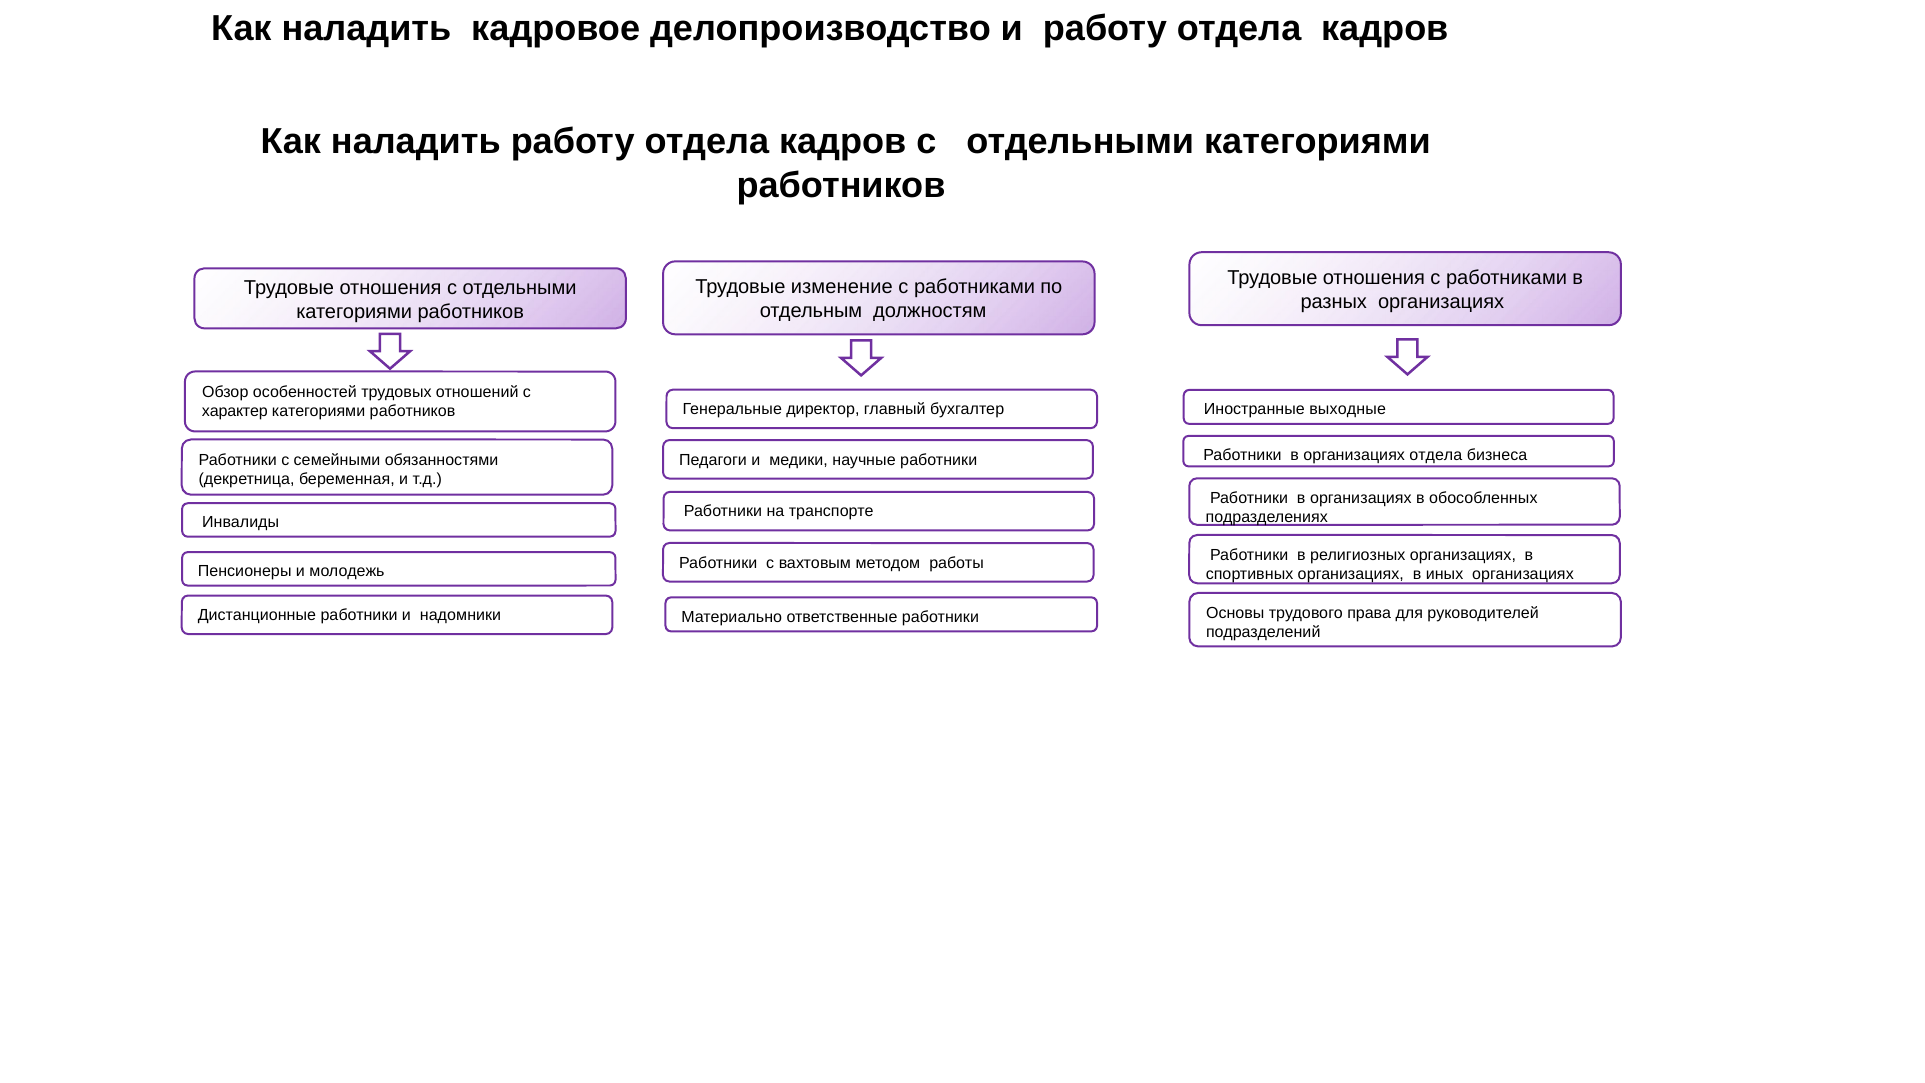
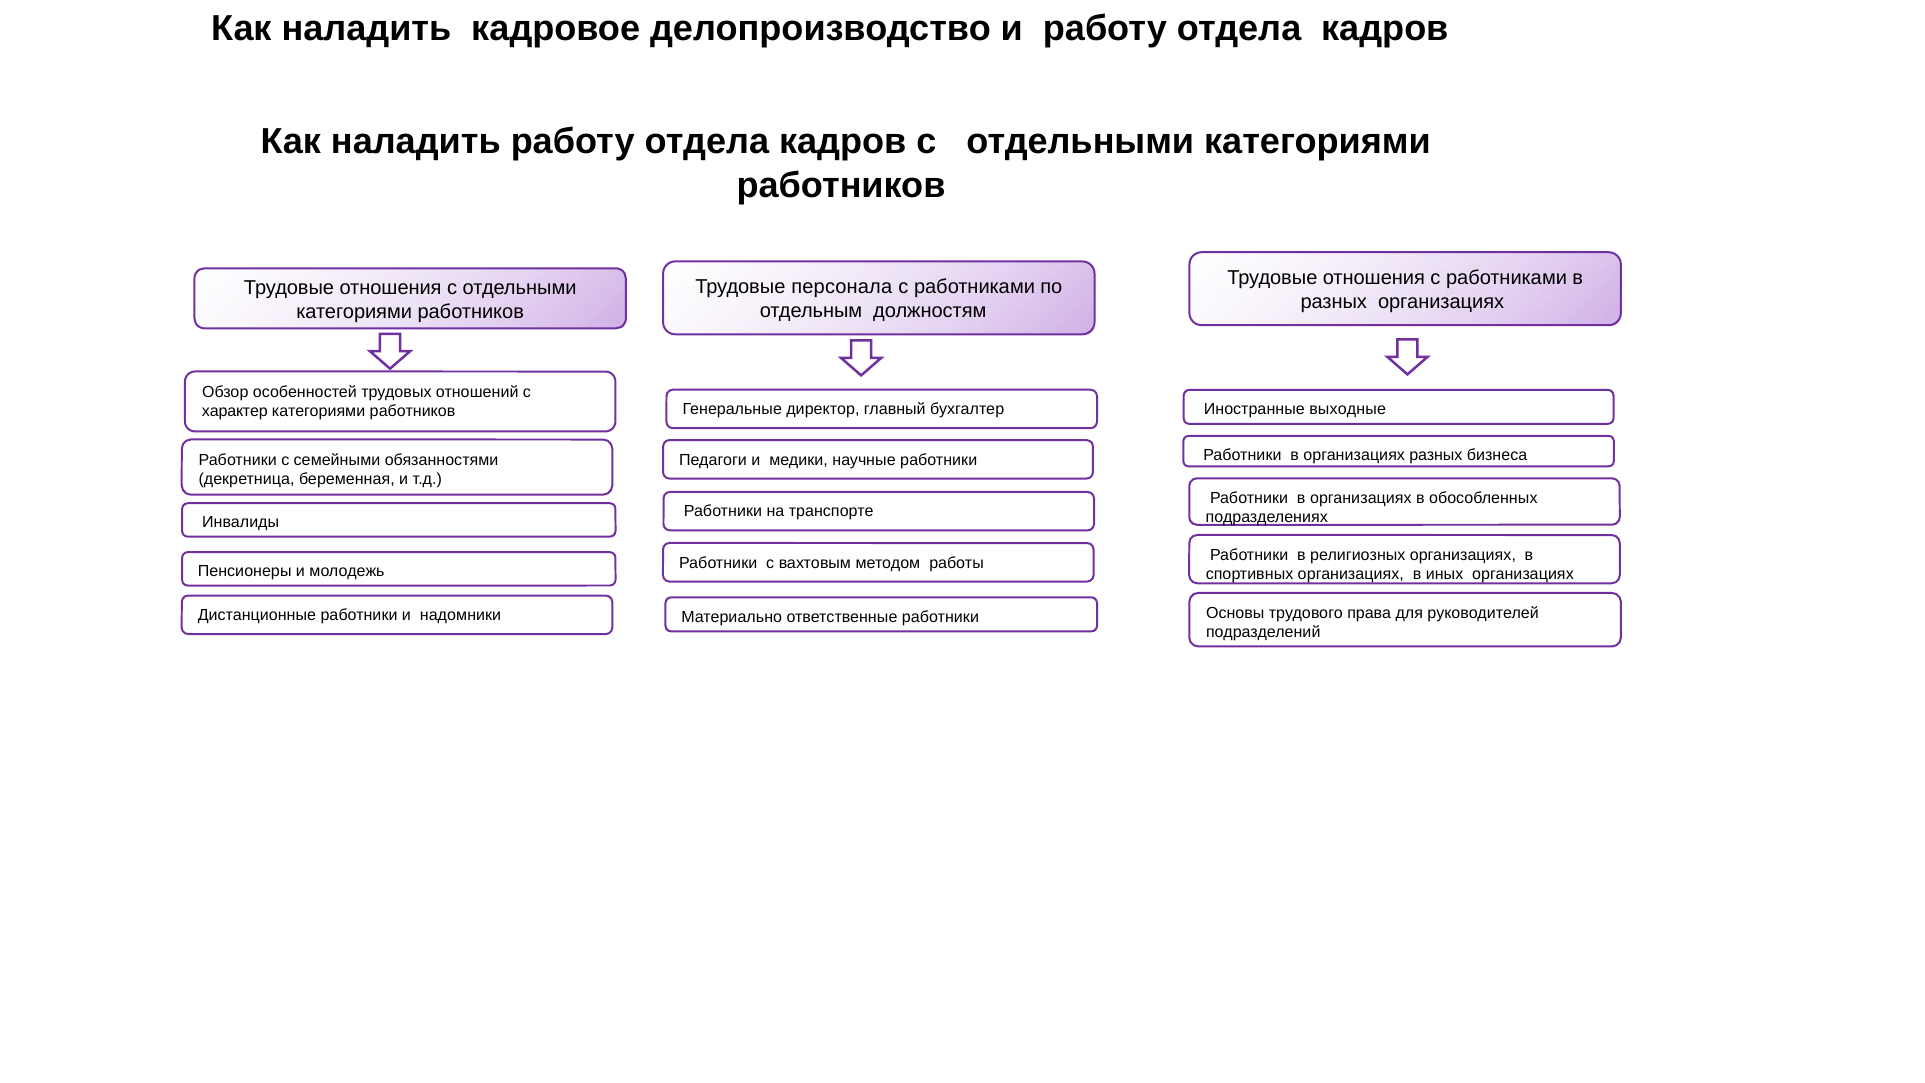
изменение: изменение -> персонала (842, 287)
организациях отдела: отдела -> разных (1436, 455)
